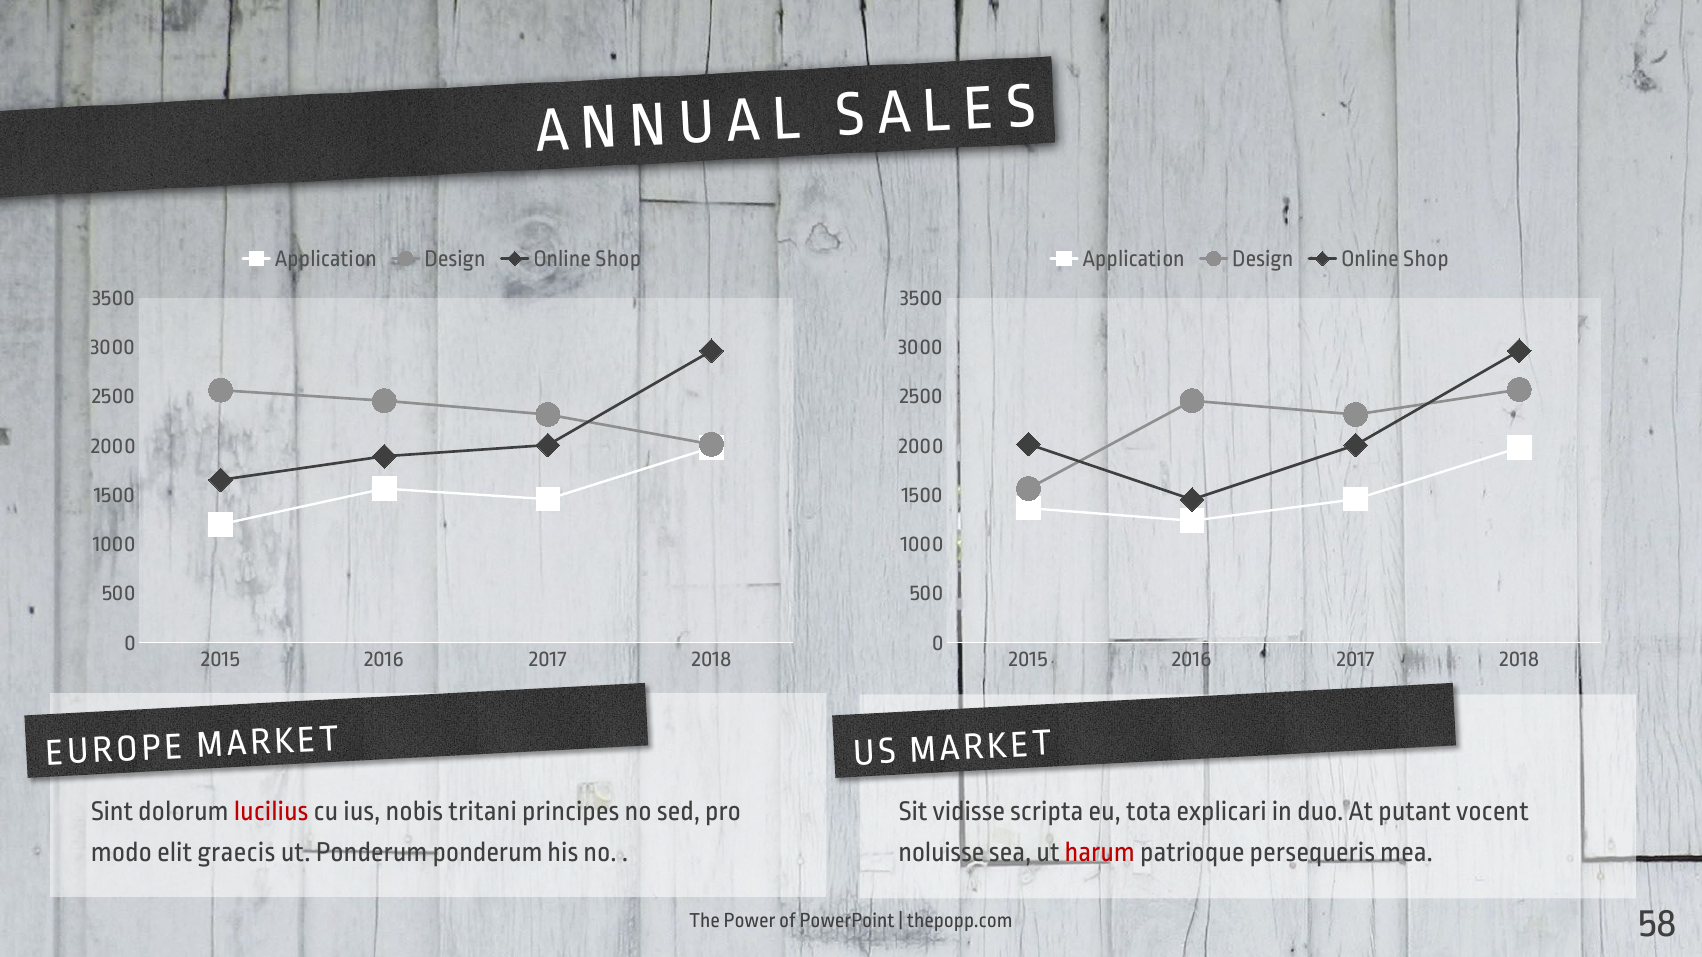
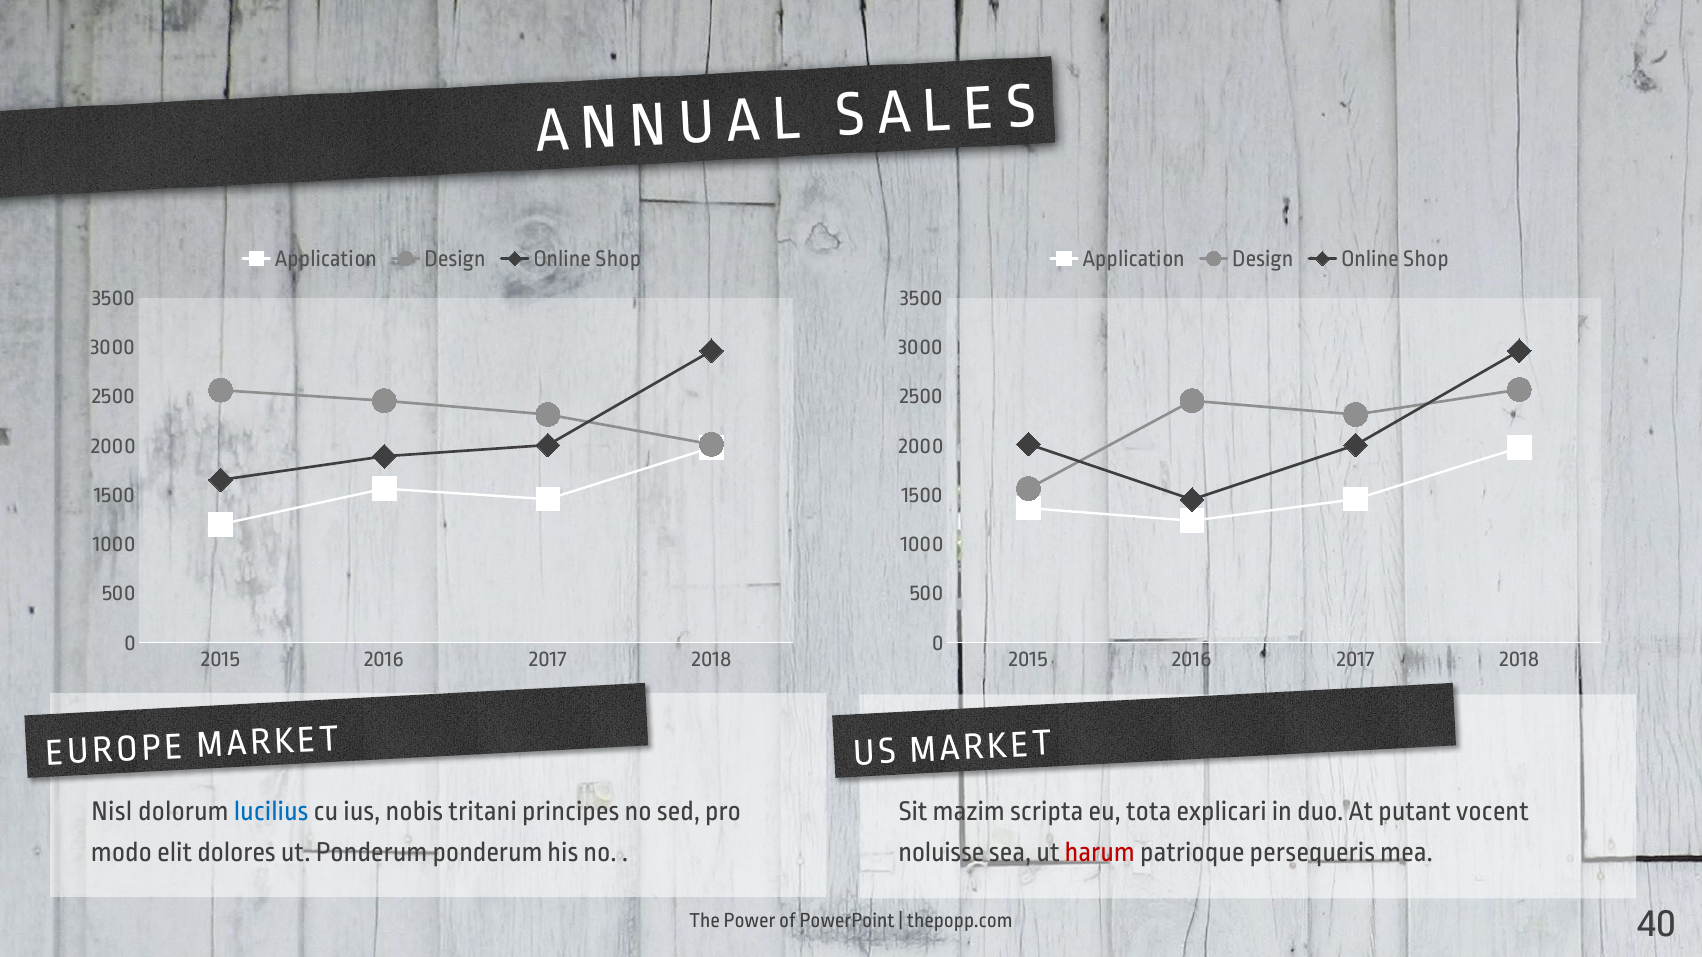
Sint: Sint -> Nisl (112, 812)
lucilius colour: red -> blue (271, 812)
vidisse: vidisse -> mazim (969, 812)
graecis: graecis -> dolores (237, 853)
58: 58 -> 40 (1657, 923)
